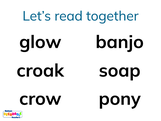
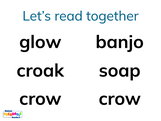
pony: pony -> crow (120, 99)
